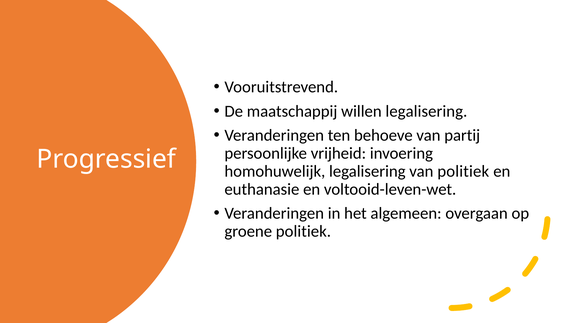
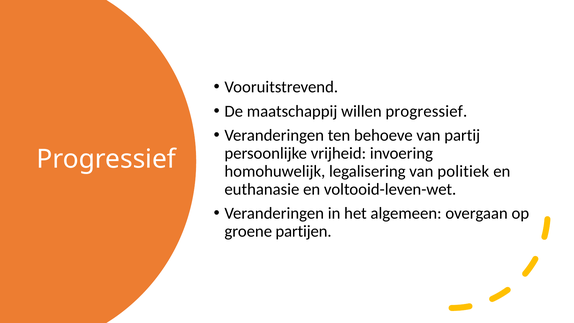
willen legalisering: legalisering -> progressief (426, 111)
groene politiek: politiek -> partijen (304, 231)
